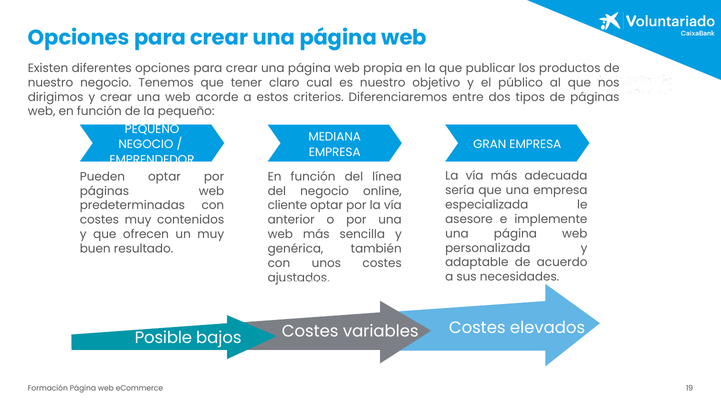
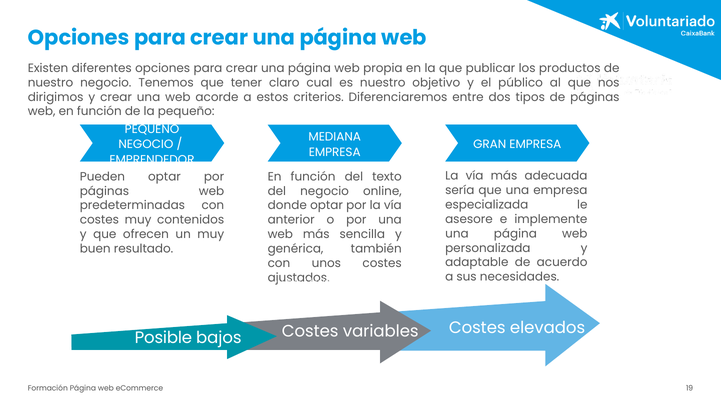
línea: línea -> texto (387, 176)
cliente: cliente -> donde (287, 205)
